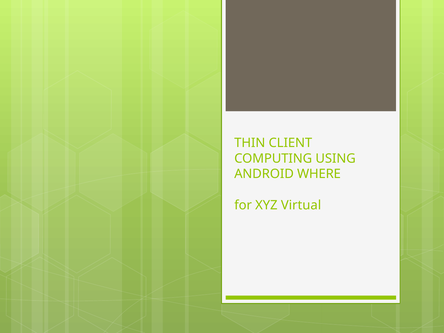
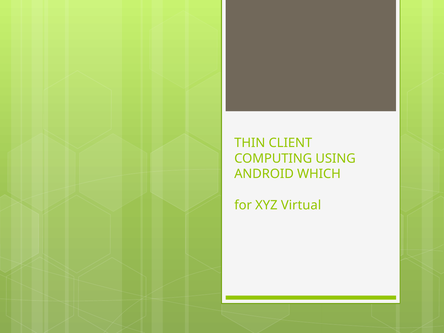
WHERE: WHERE -> WHICH (319, 174)
